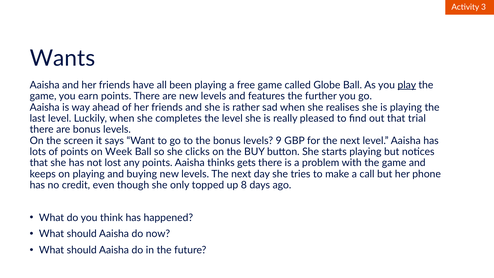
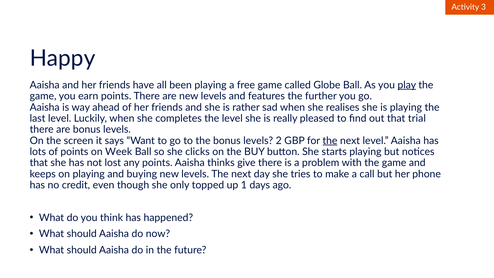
Wants: Wants -> Happy (63, 58)
9: 9 -> 2 (279, 141)
the underline: none -> present (330, 141)
gets: gets -> give (246, 163)
8: 8 -> 1 (244, 185)
